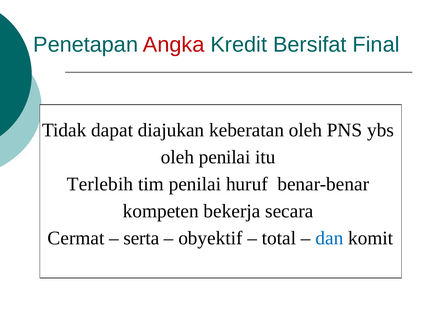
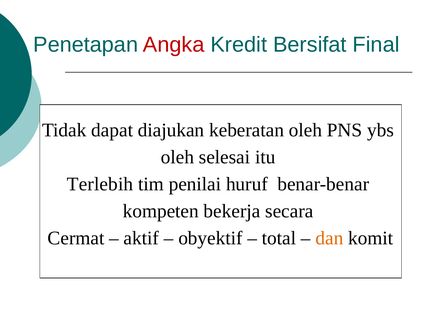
oleh penilai: penilai -> selesai (225, 157)
serta: serta -> aktif (141, 238)
dan colour: blue -> orange (329, 238)
